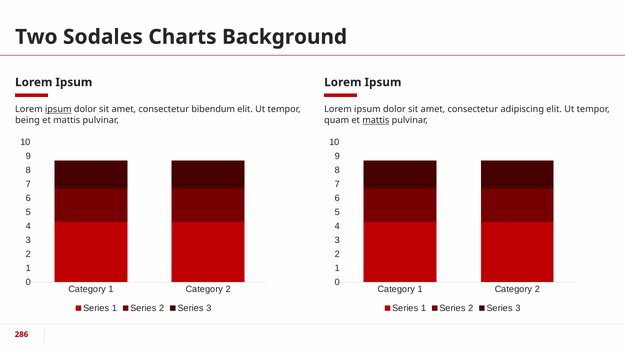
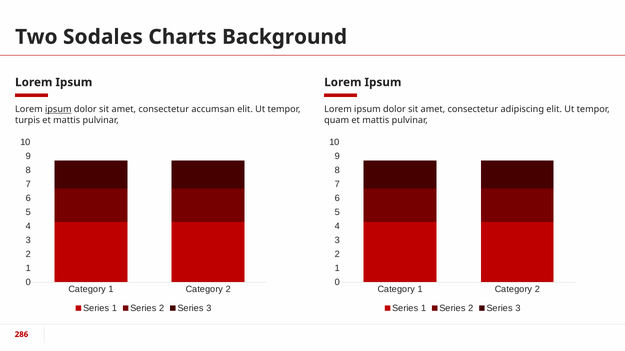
bibendum: bibendum -> accumsan (213, 110)
being: being -> turpis (28, 121)
mattis underline: present -> none (376, 121)
